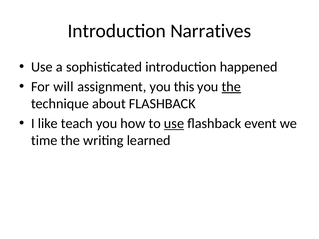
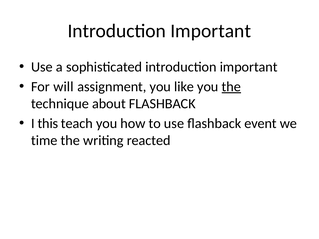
Narratives: Narratives -> Important (211, 31)
sophisticated introduction happened: happened -> important (249, 67)
this: this -> like (184, 87)
like: like -> this (48, 124)
use underline: present -> none (174, 124)
learned: learned -> reacted (149, 141)
